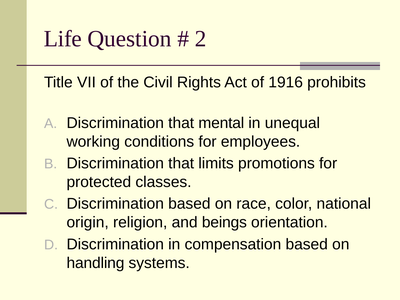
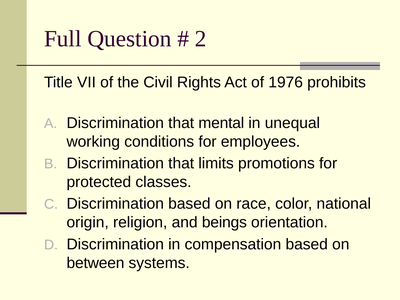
Life: Life -> Full (63, 39)
1916: 1916 -> 1976 (286, 82)
handling: handling -> between (95, 263)
